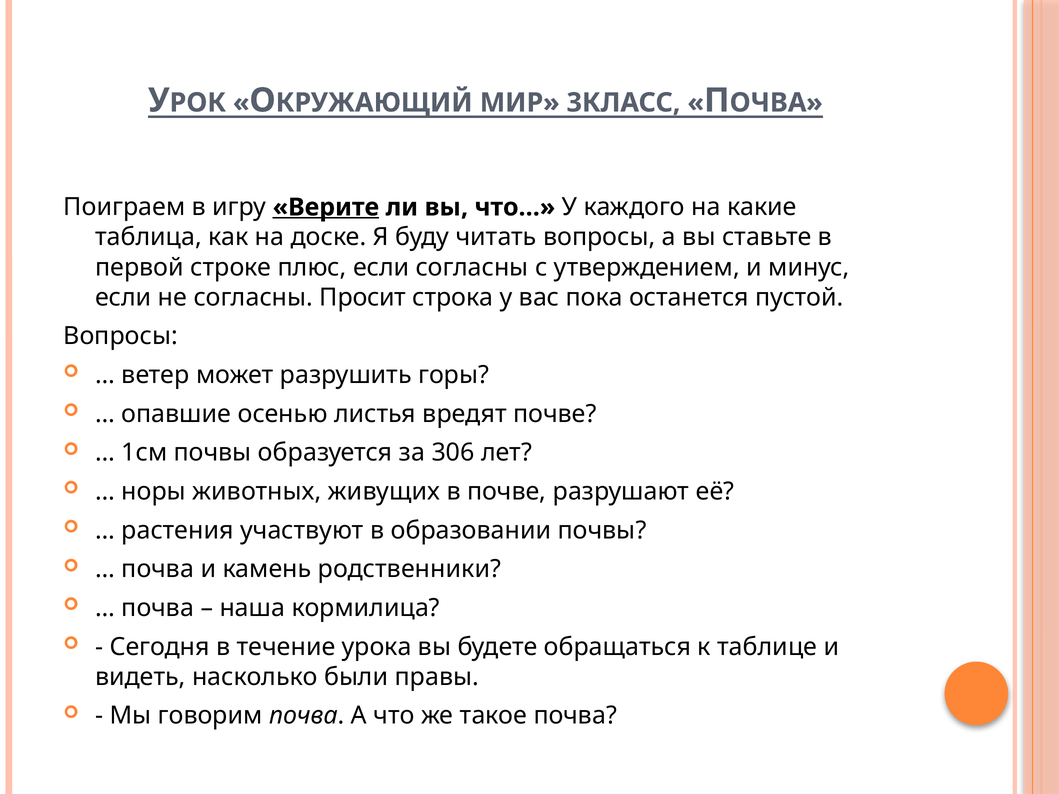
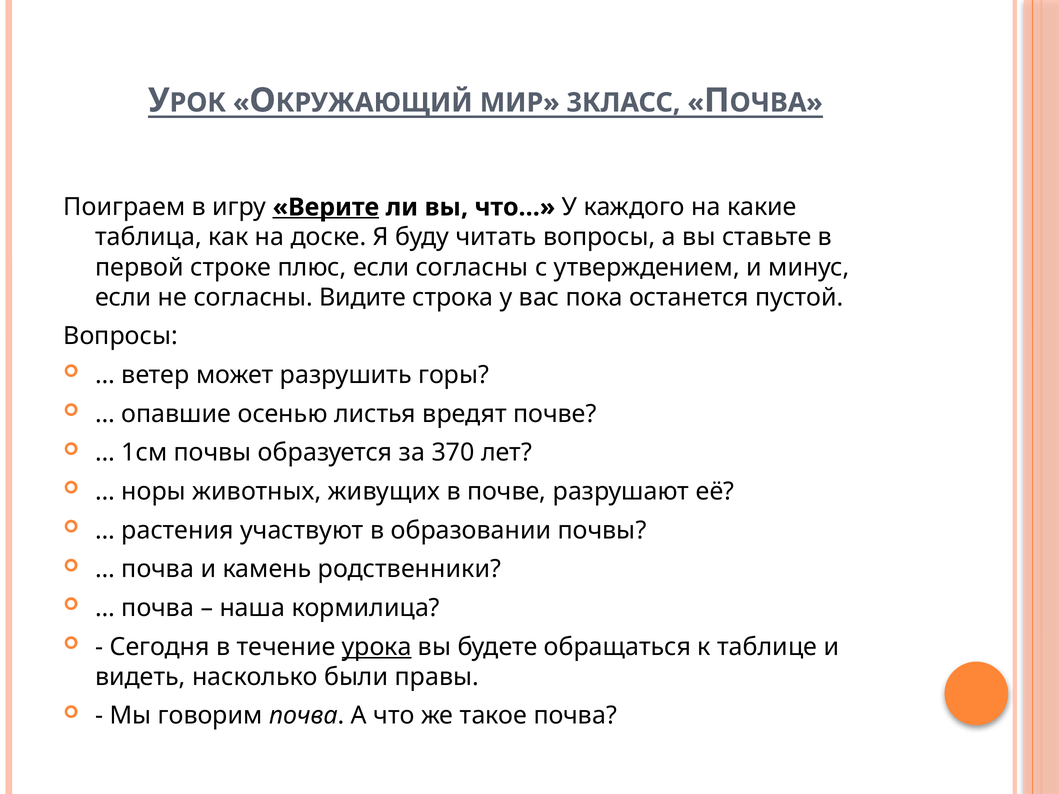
Просит: Просит -> Видите (363, 297)
306: 306 -> 370 (453, 453)
урока underline: none -> present (377, 647)
